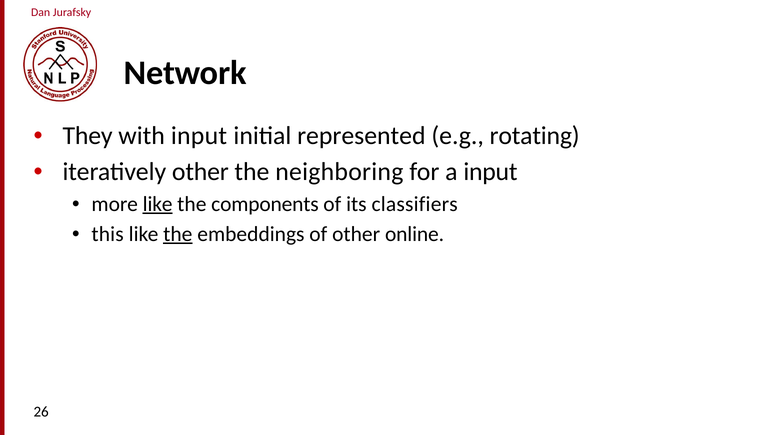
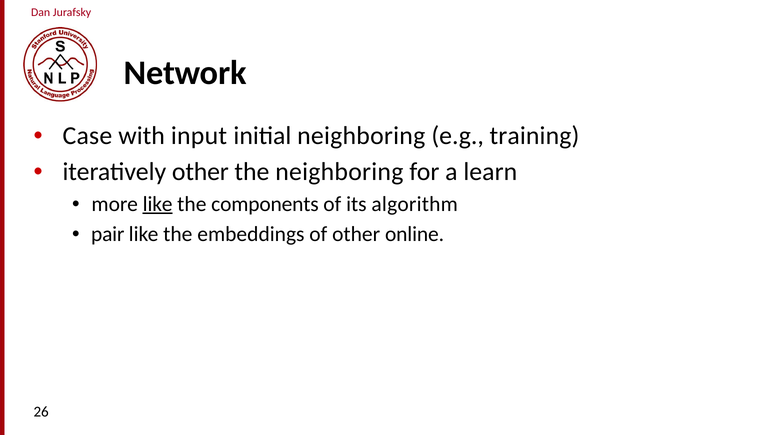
They: They -> Case (87, 135)
initial represented: represented -> neighboring (361, 135)
rotating: rotating -> training (534, 135)
a input: input -> learn (490, 172)
classifiers: classifiers -> algorithm (415, 204)
this: this -> pair (108, 234)
the underline: present -> none (178, 234)
